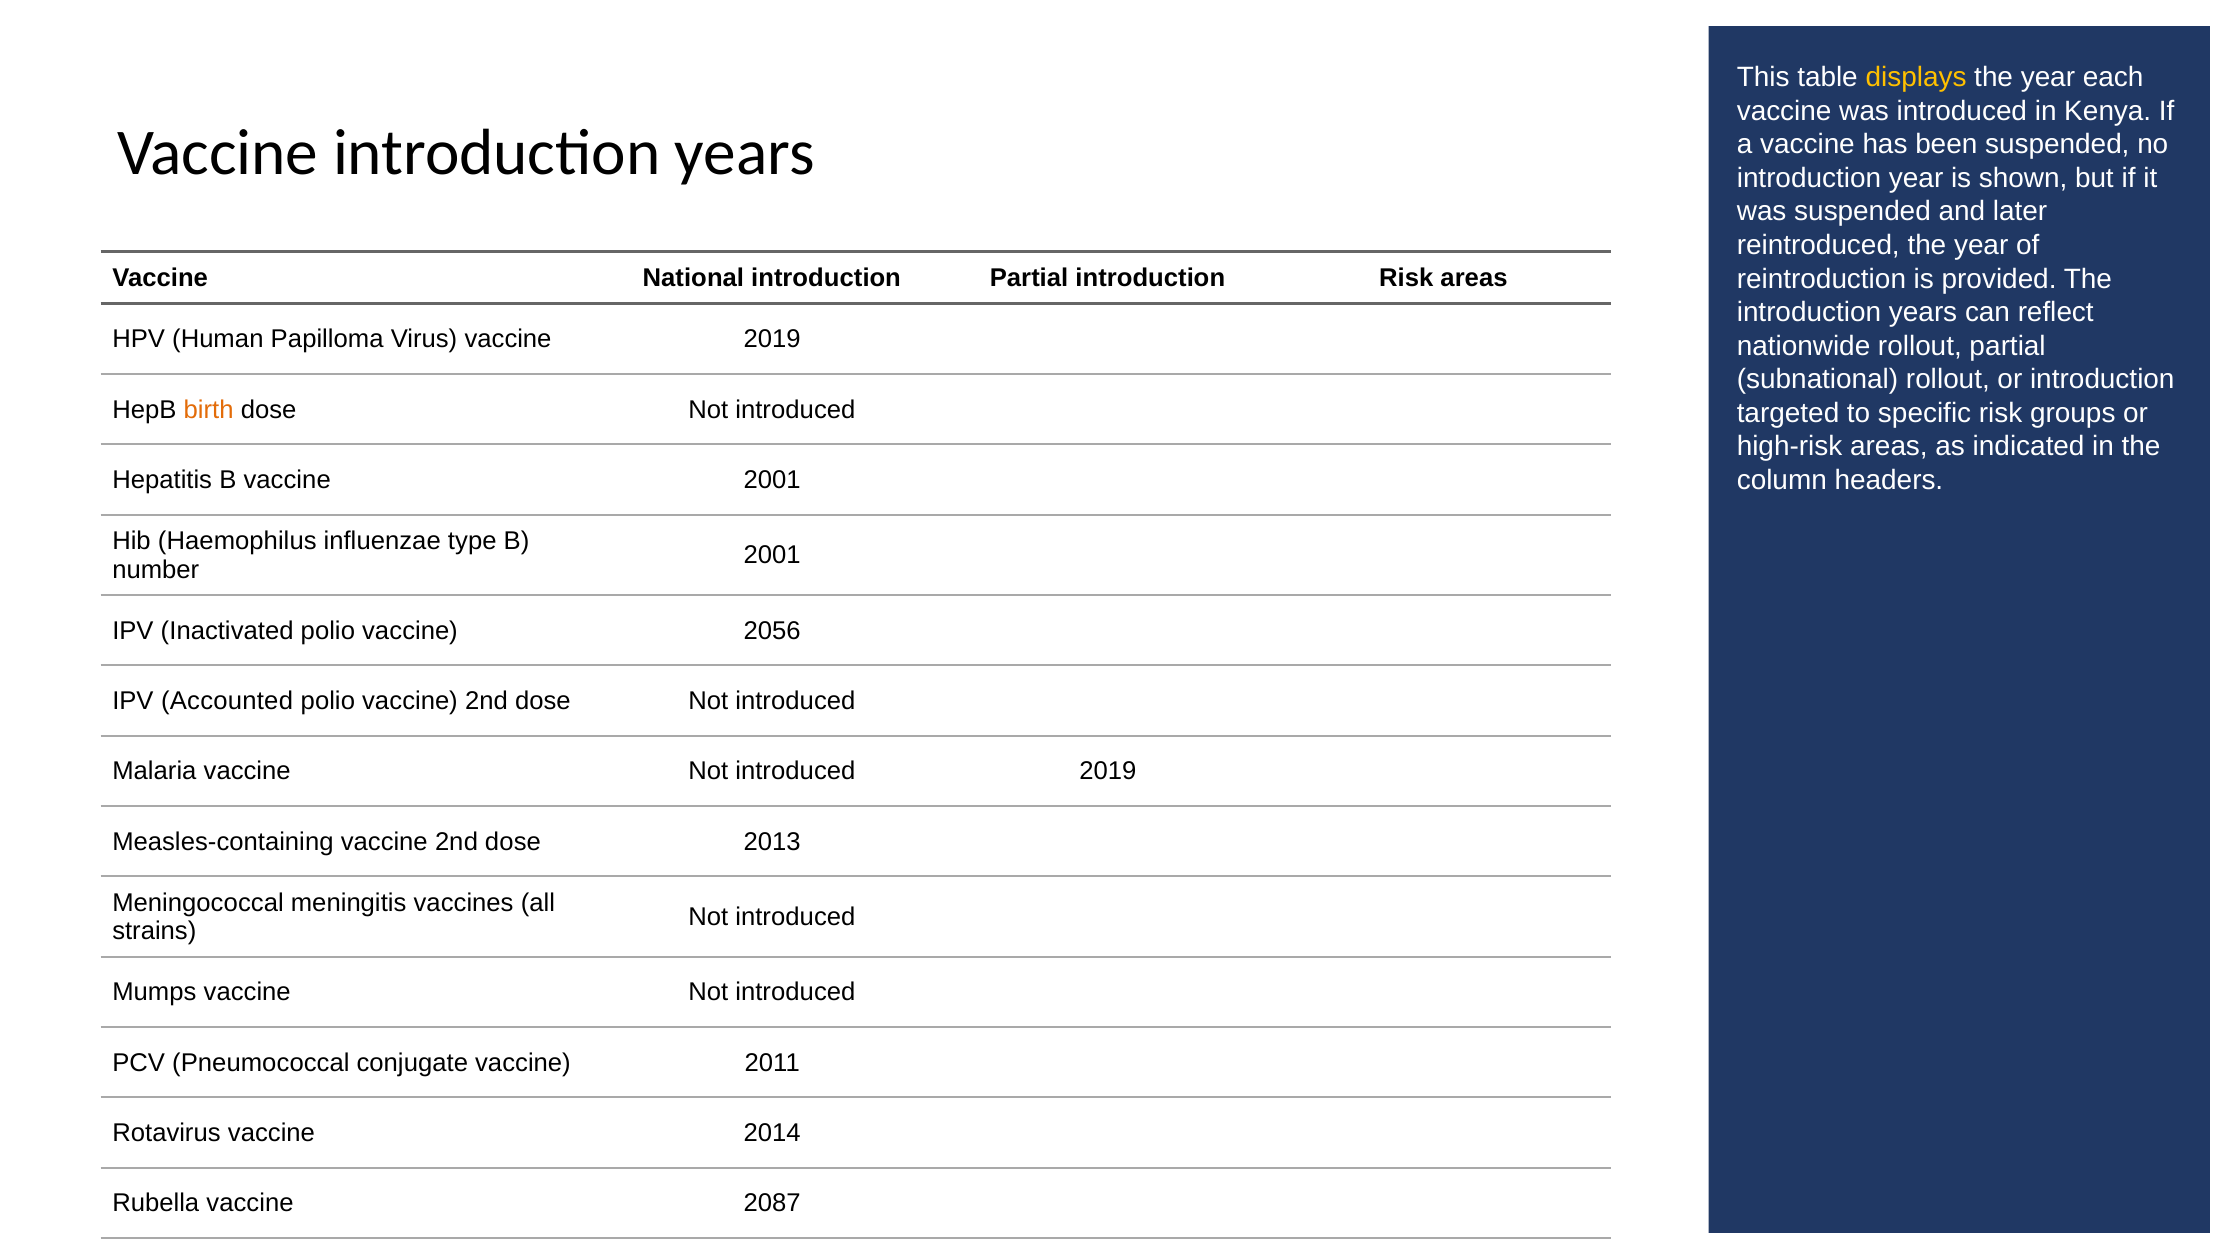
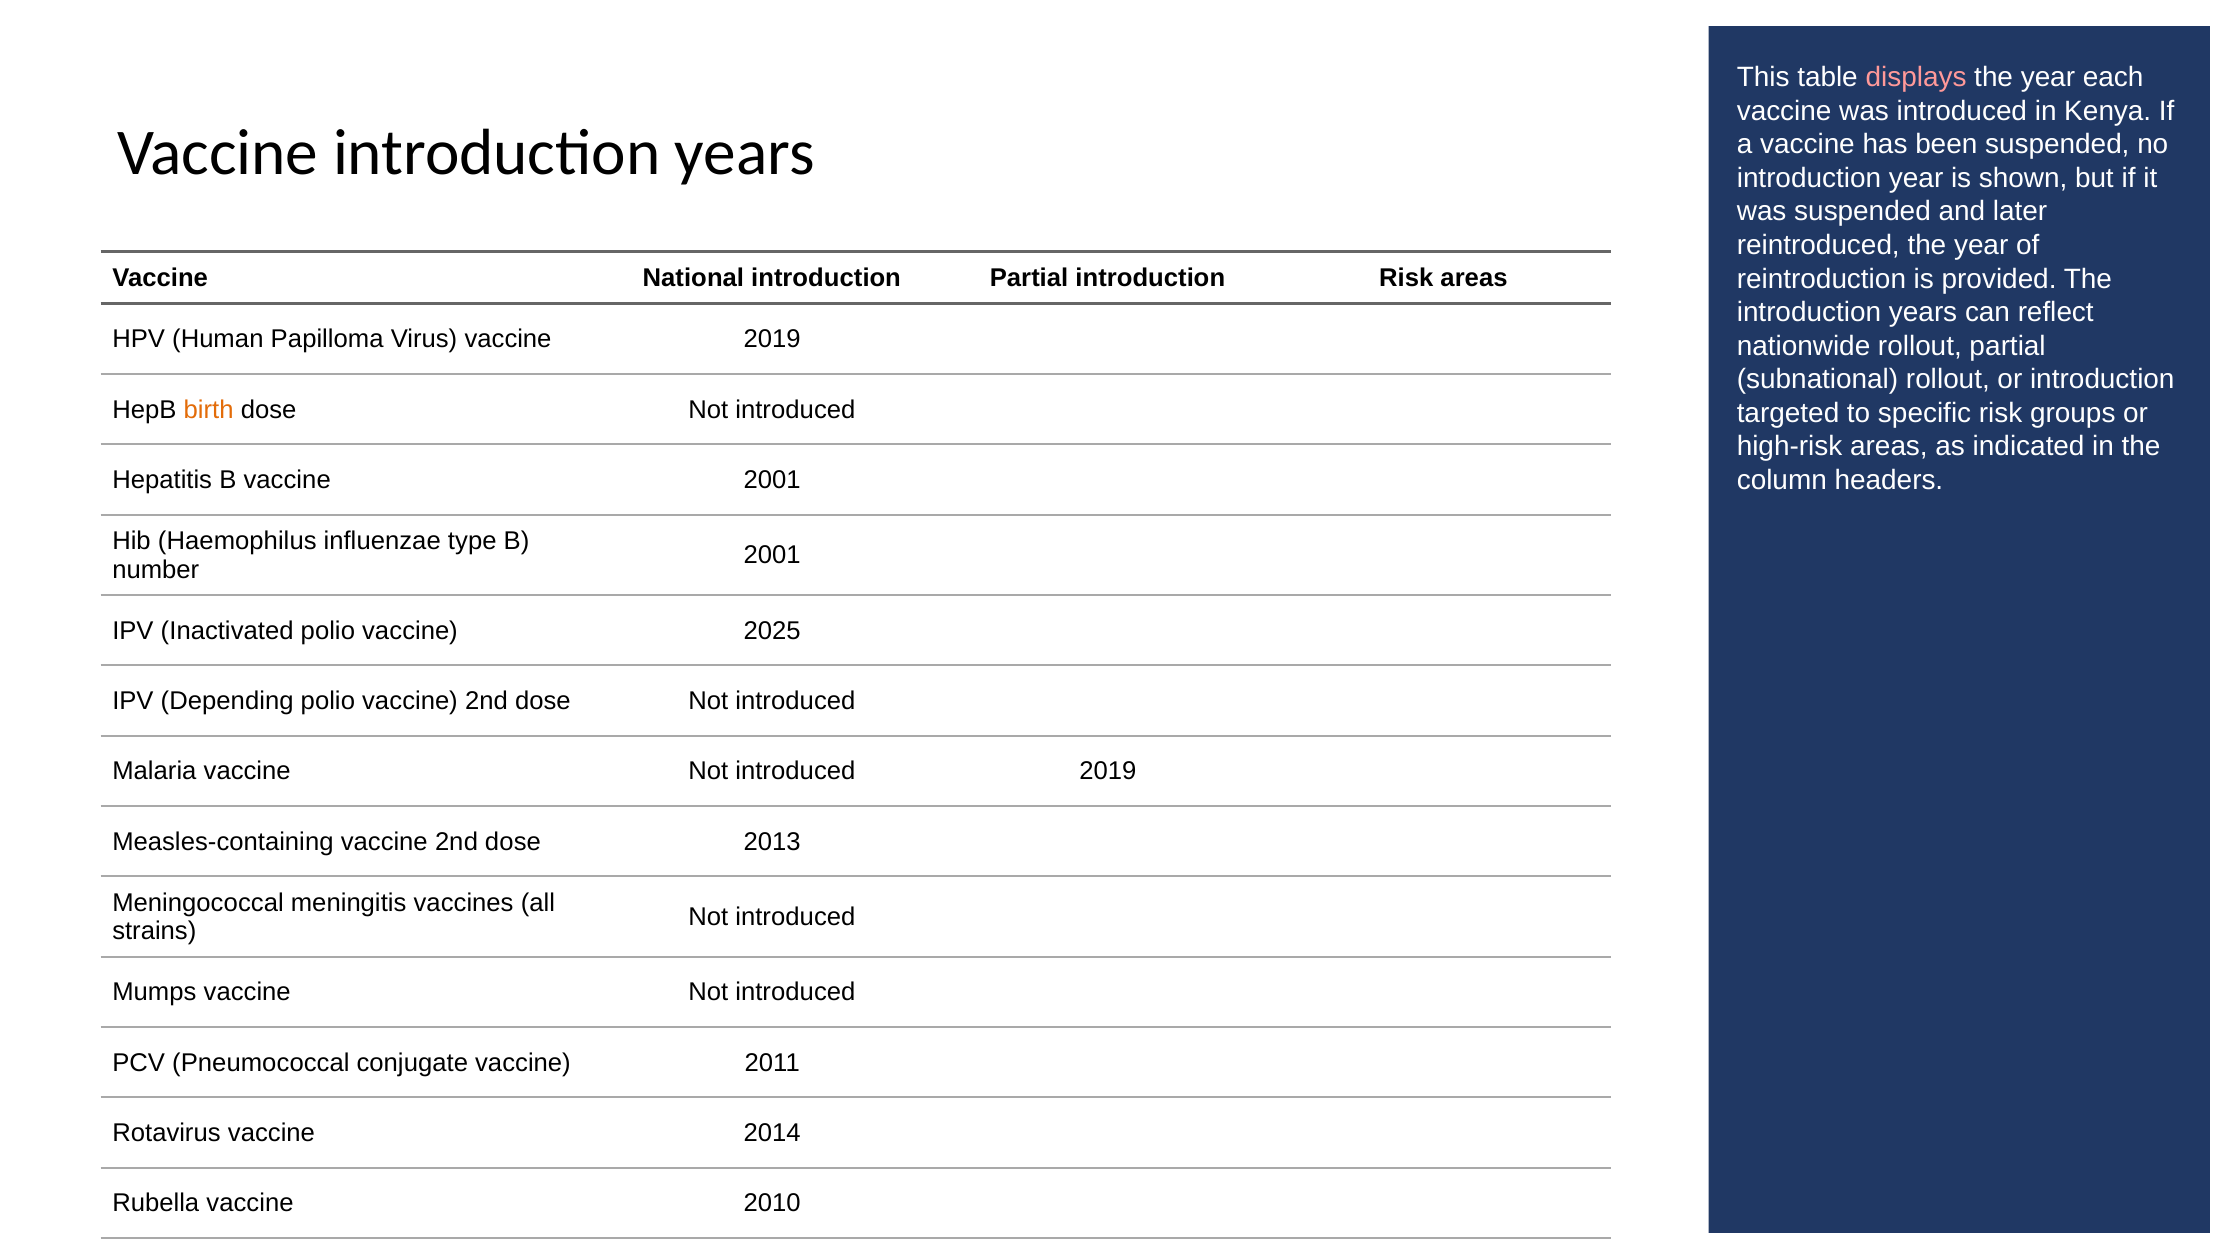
displays colour: yellow -> pink (1916, 77)
2056: 2056 -> 2025 (772, 631)
Accounted: Accounted -> Depending (227, 701)
2087: 2087 -> 2010 (772, 1203)
